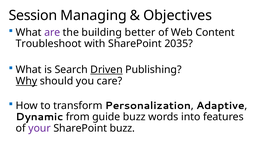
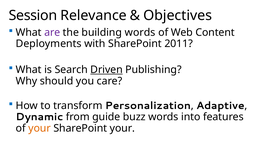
Managing: Managing -> Relevance (94, 15)
building better: better -> words (140, 32)
Troubleshoot: Troubleshoot -> Deployments (49, 44)
2035: 2035 -> 2011 (179, 44)
Why underline: present -> none (26, 81)
your colour: purple -> orange (40, 128)
SharePoint buzz: buzz -> your (122, 128)
